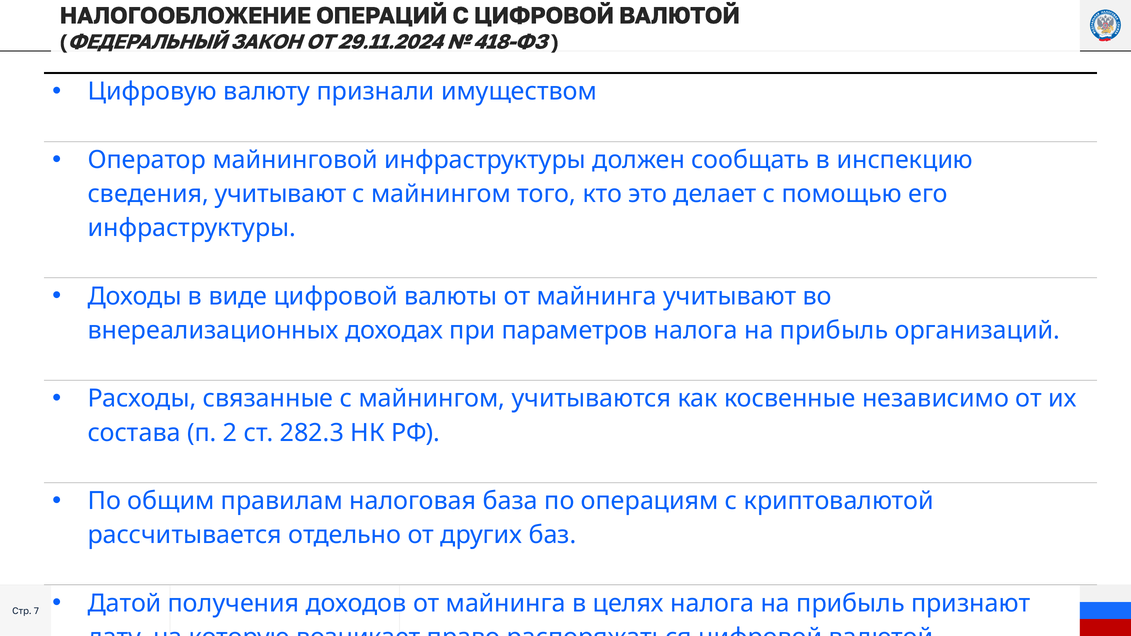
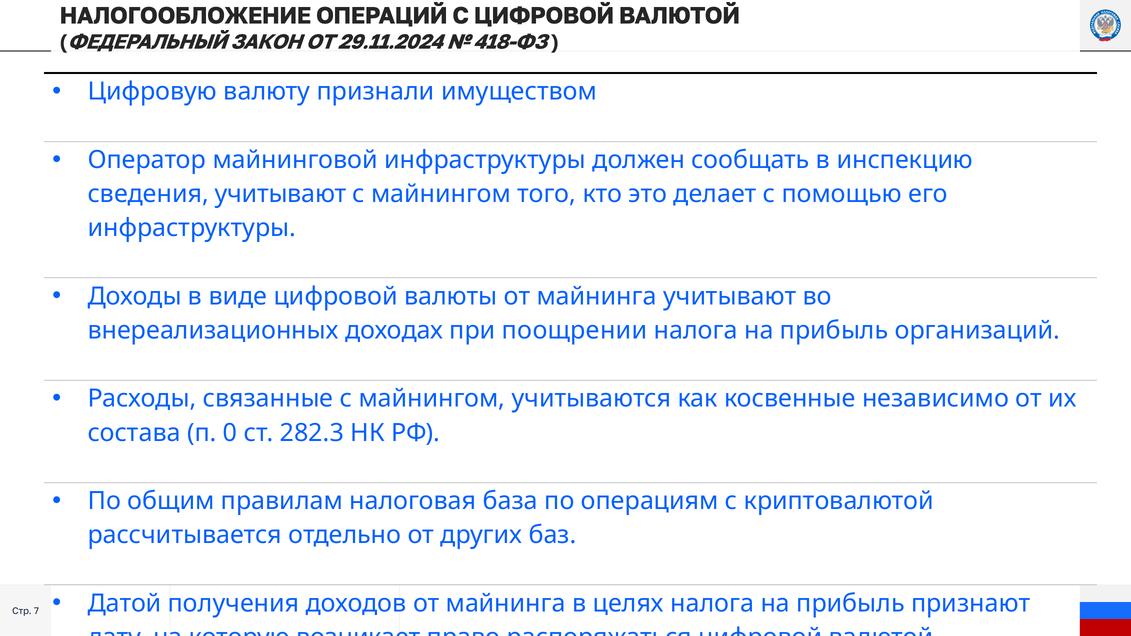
параметров: параметров -> поощрении (575, 331)
2: 2 -> 0 (230, 433)
